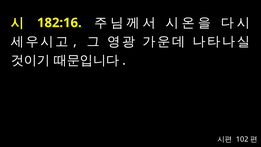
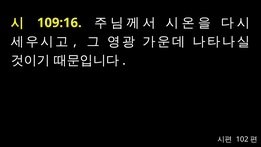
182:16: 182:16 -> 109:16 (59, 23)
